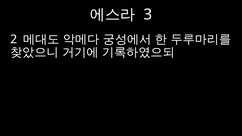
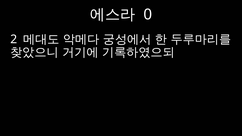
3: 3 -> 0 (148, 15)
